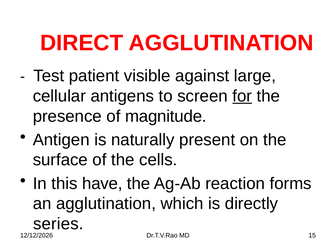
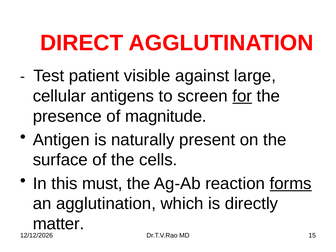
have: have -> must (102, 183)
forms underline: none -> present (291, 183)
series: series -> matter (58, 224)
